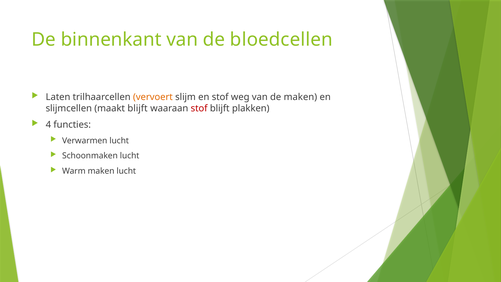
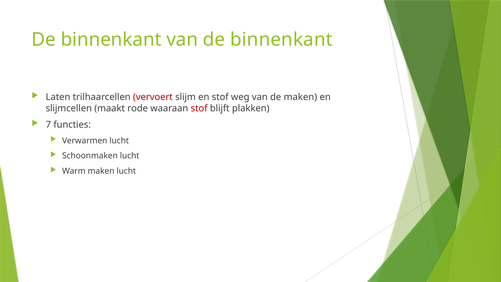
van de bloedcellen: bloedcellen -> binnenkant (281, 40)
vervoert colour: orange -> red (153, 97)
maakt blijft: blijft -> rode (138, 108)
4: 4 -> 7 (48, 125)
